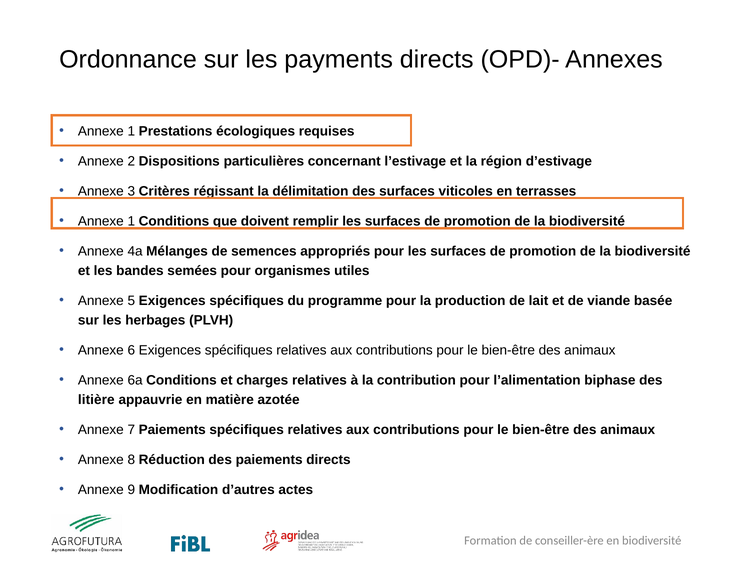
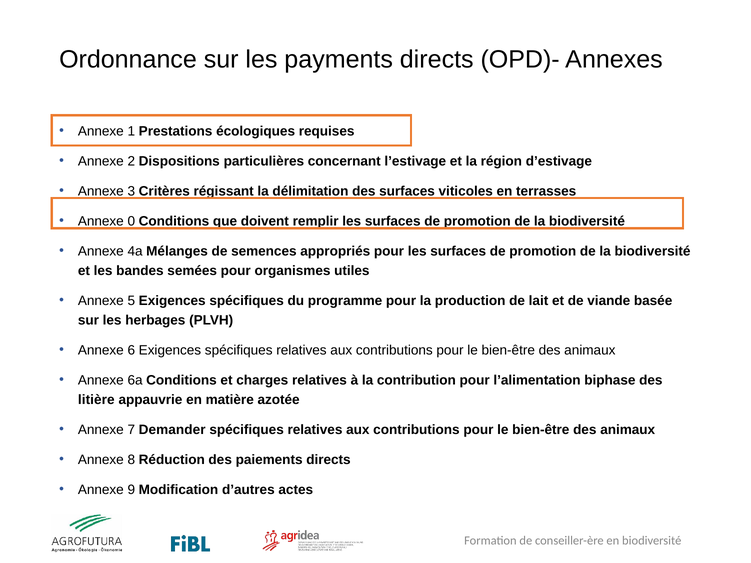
1: 1 -> 0 (131, 221)
7 Paiements: Paiements -> Demander (172, 430)
